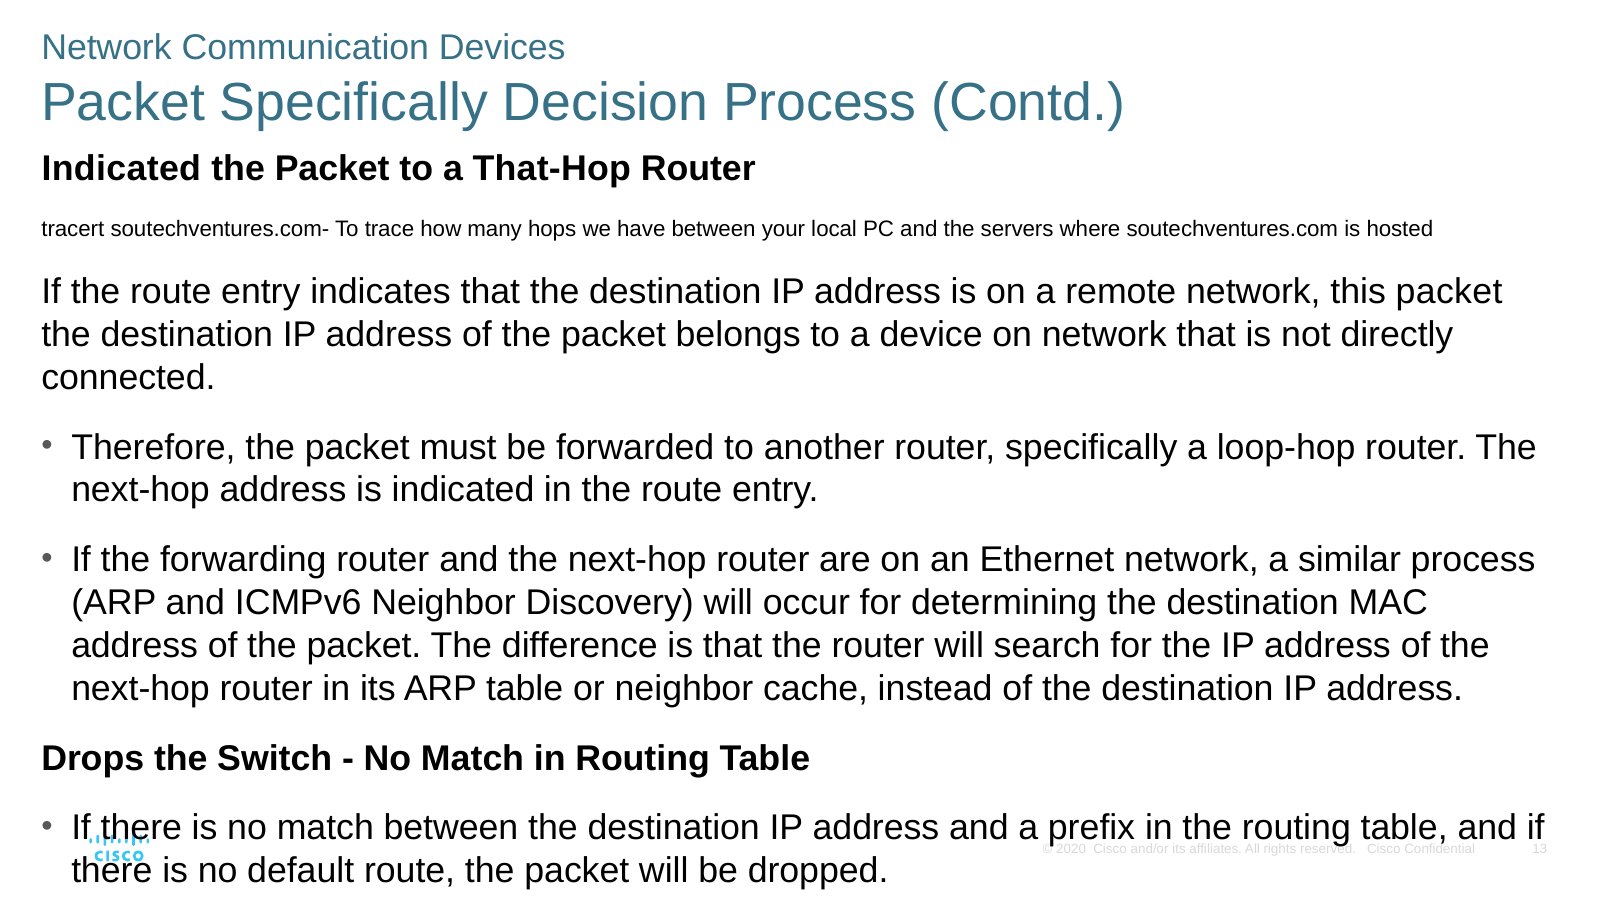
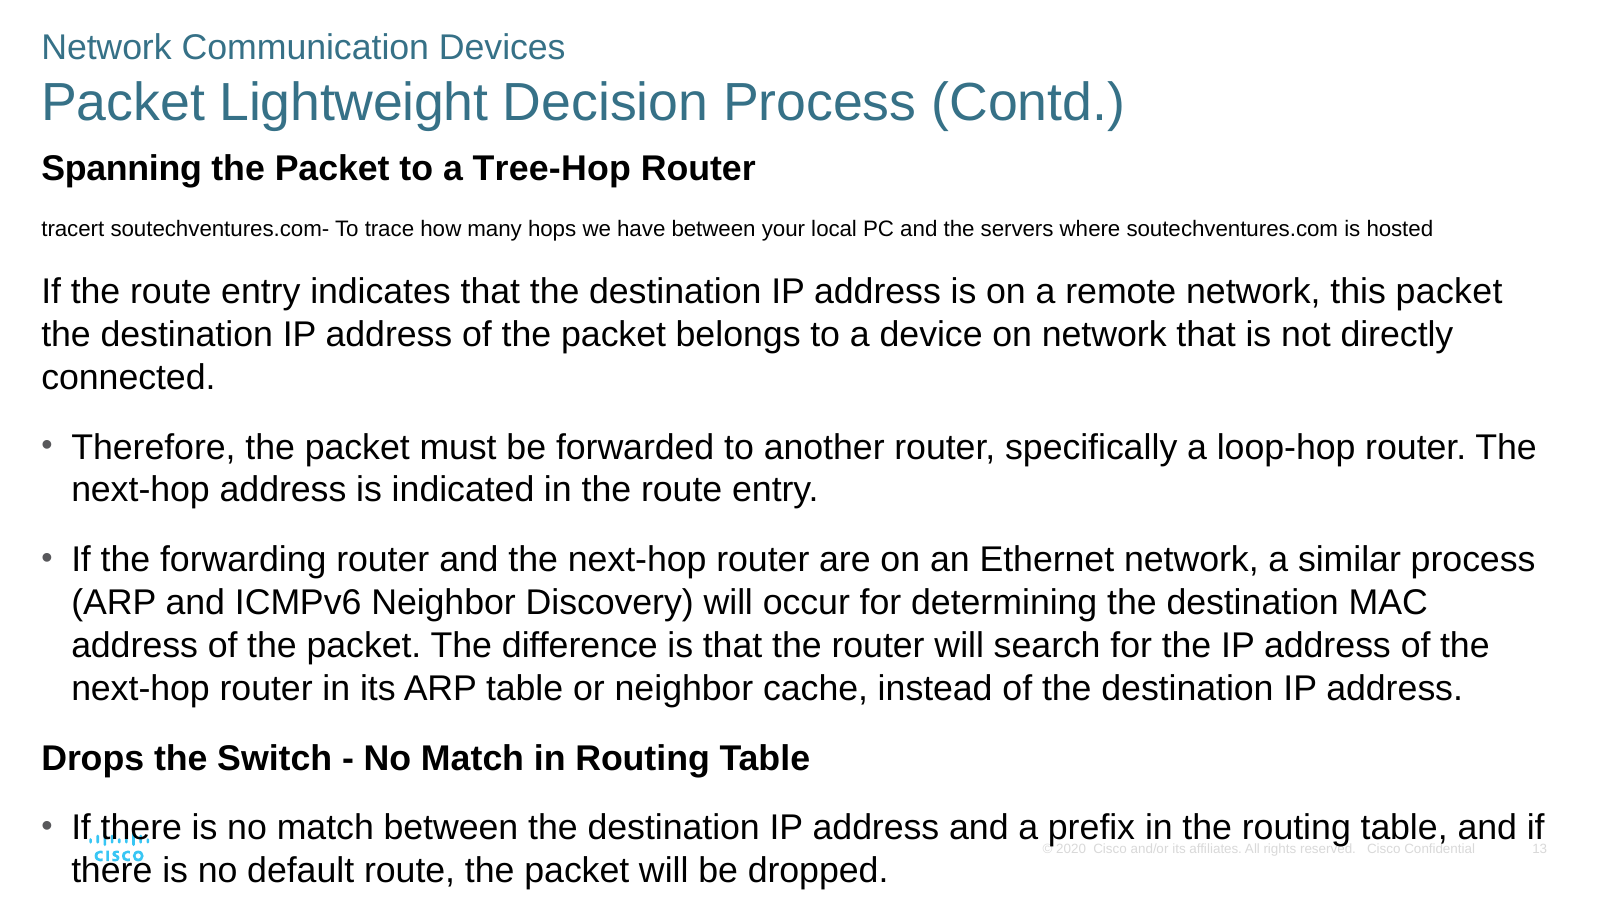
Packet Specifically: Specifically -> Lightweight (354, 103)
Indicated: Indicated -> Spanning (122, 168)
That-Hop: That-Hop -> Tree-Hop (552, 168)
